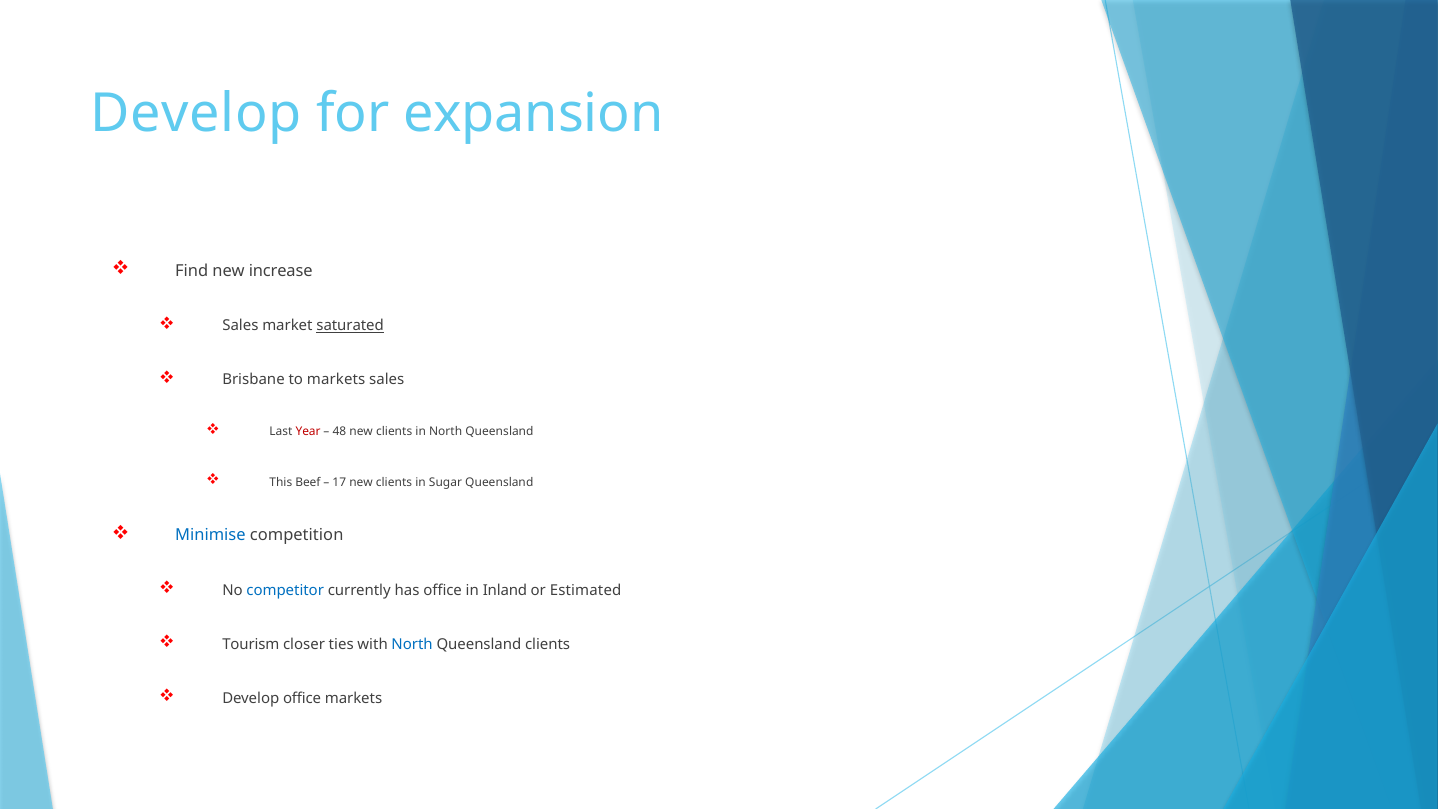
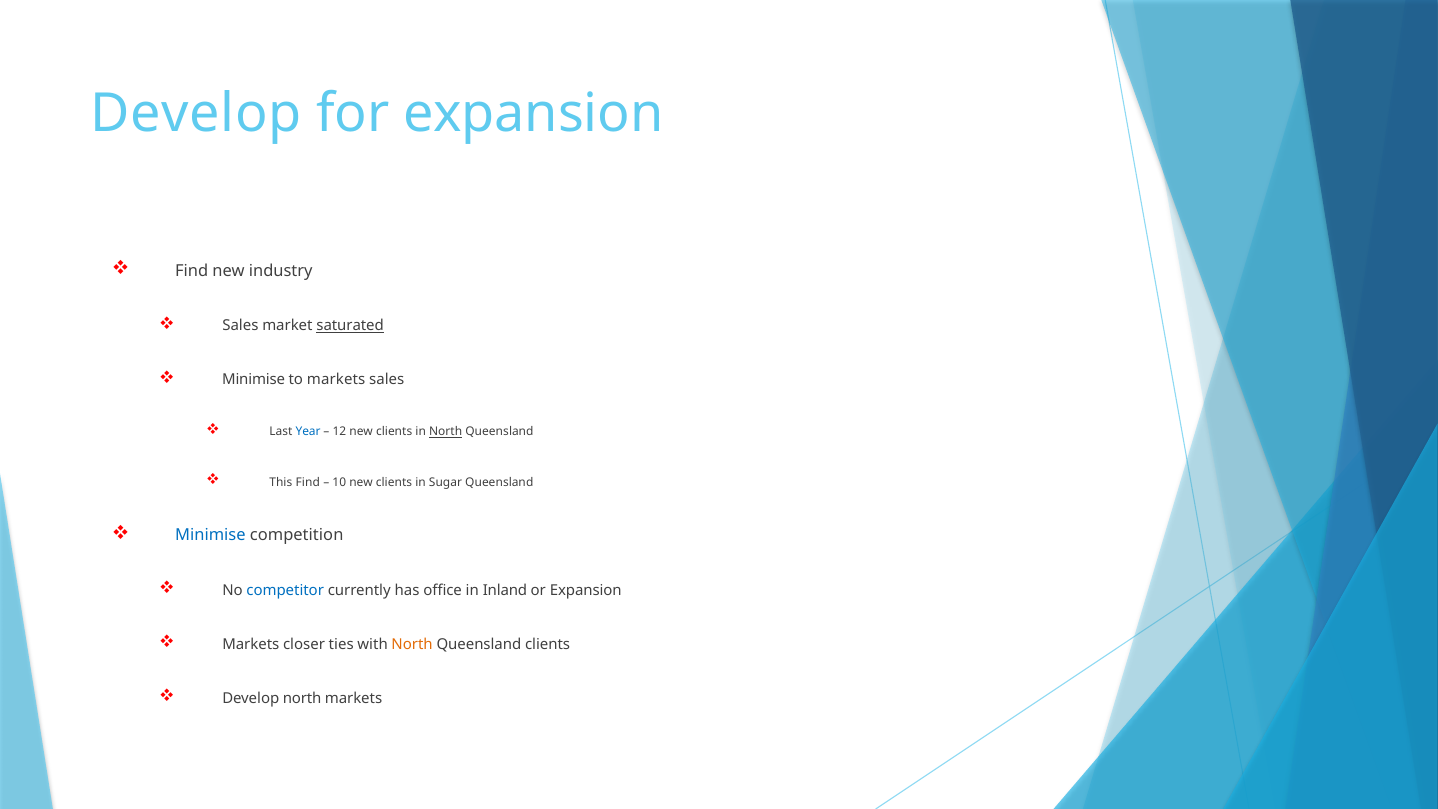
increase: increase -> industry (281, 271)
Brisbane: Brisbane -> Minimise (254, 380)
Year colour: red -> blue (308, 432)
48: 48 -> 12 (339, 432)
North underline: none -> present (446, 432)
This Beef: Beef -> Find (308, 482)
17: 17 -> 10 (339, 482)
or Estimated: Estimated -> Expansion (586, 590)
Tourism: Tourism -> Markets (251, 644)
North colour: blue -> orange (412, 644)
Develop office: office -> north (302, 698)
